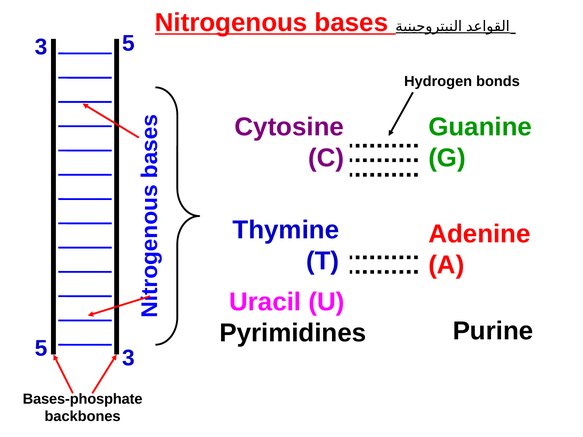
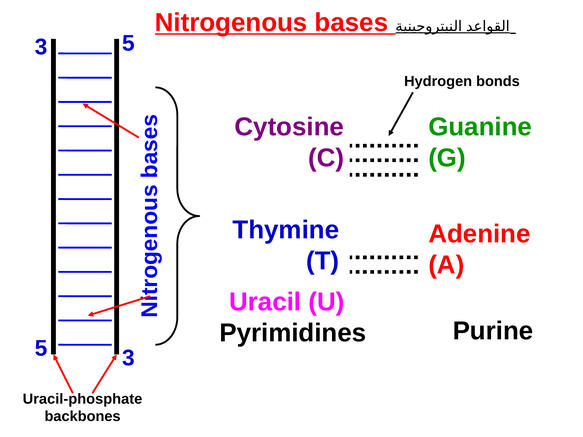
Bases-phosphate: Bases-phosphate -> Uracil-phosphate (83, 399)
